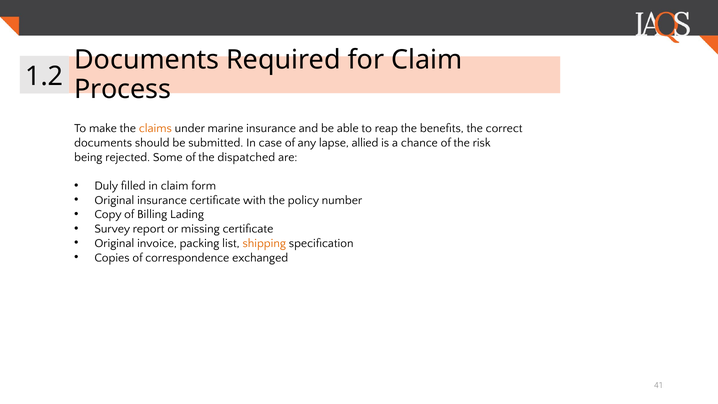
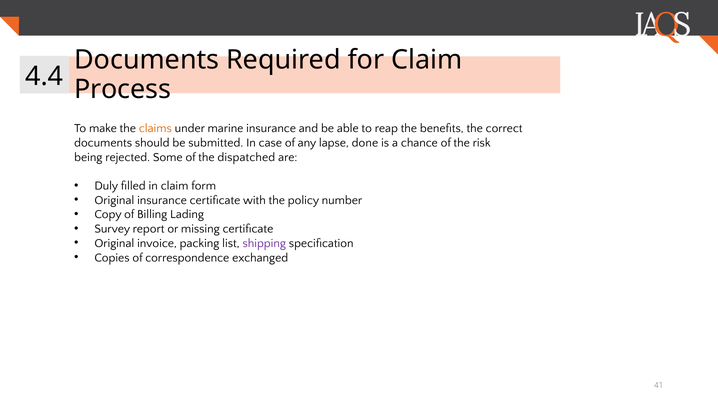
1.2: 1.2 -> 4.4 (44, 76)
allied: allied -> done (365, 143)
shipping colour: orange -> purple (264, 243)
